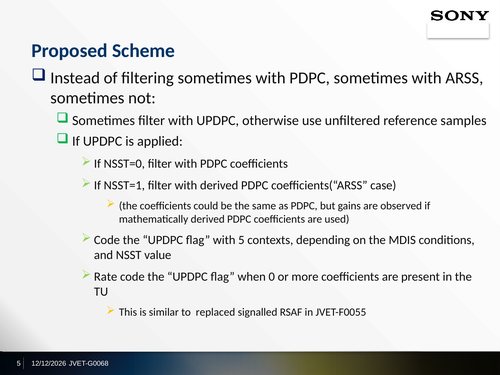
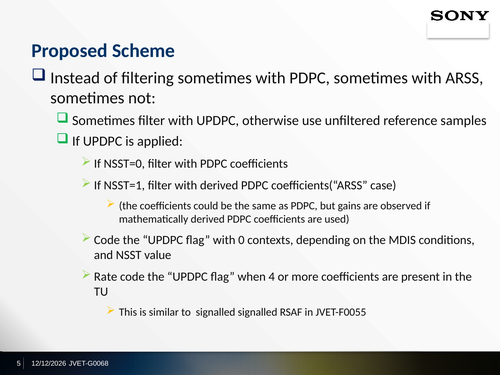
with 5: 5 -> 0 (241, 240)
0: 0 -> 4 (272, 277)
to replaced: replaced -> signalled (216, 312)
